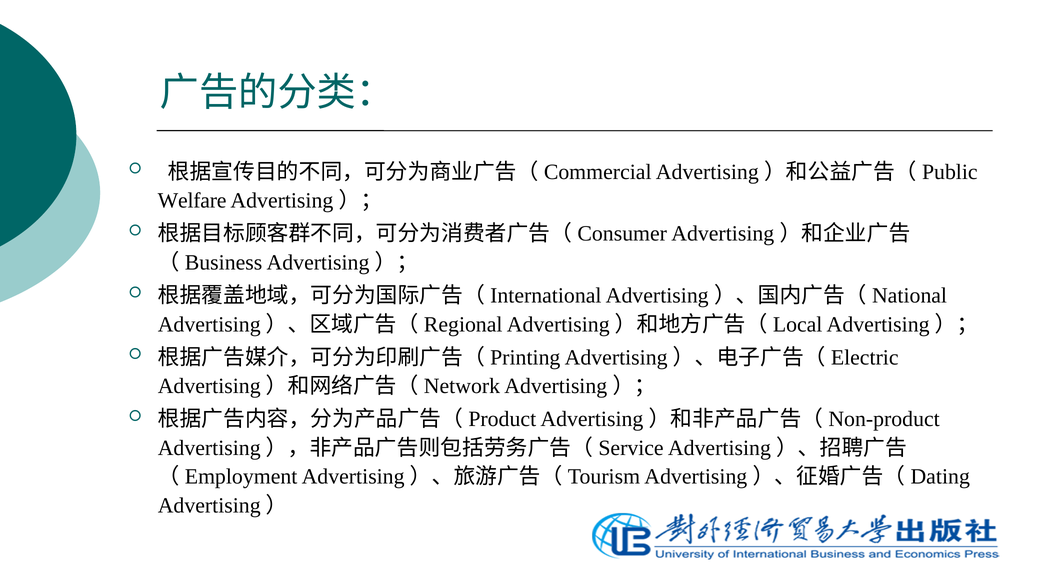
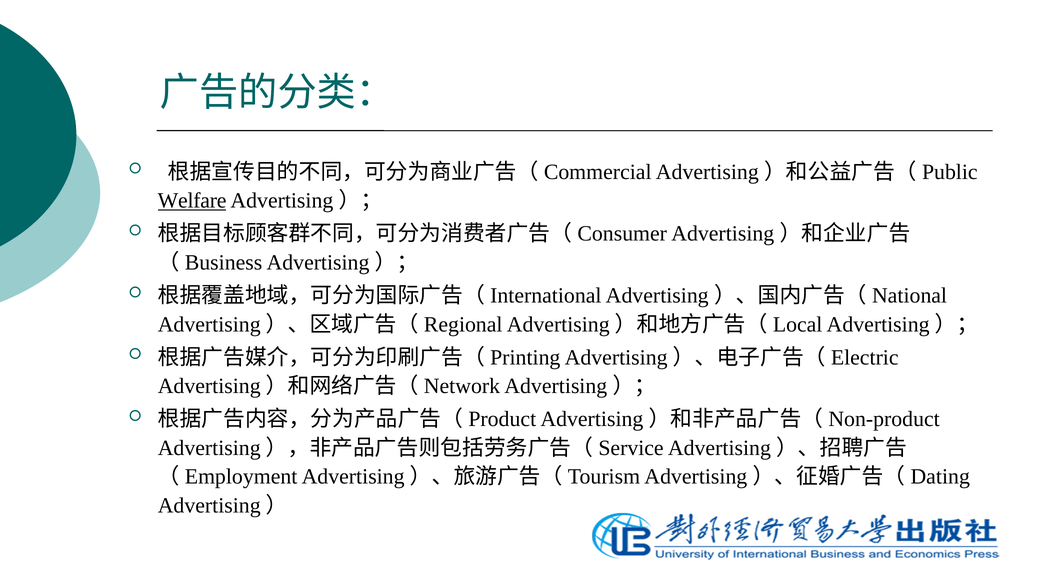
Welfare underline: none -> present (192, 201)
